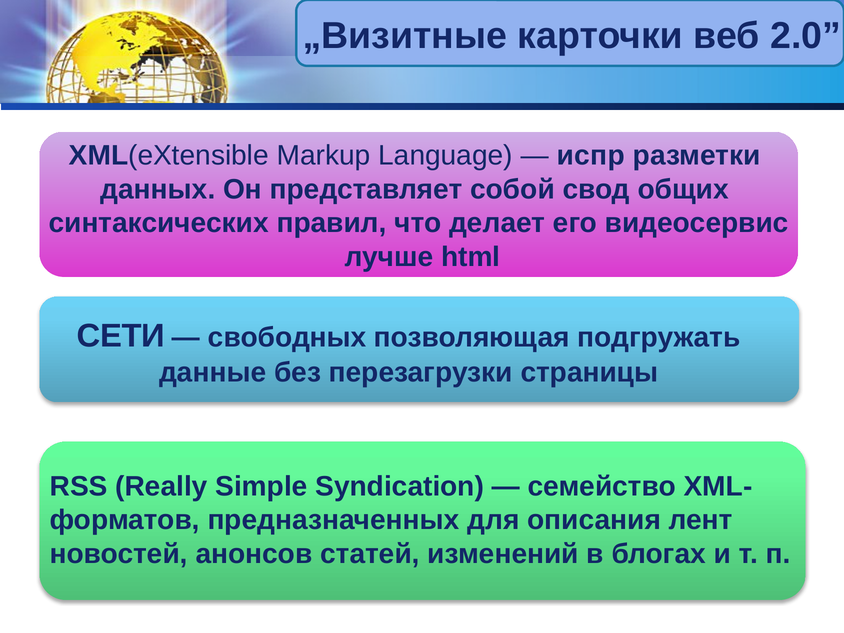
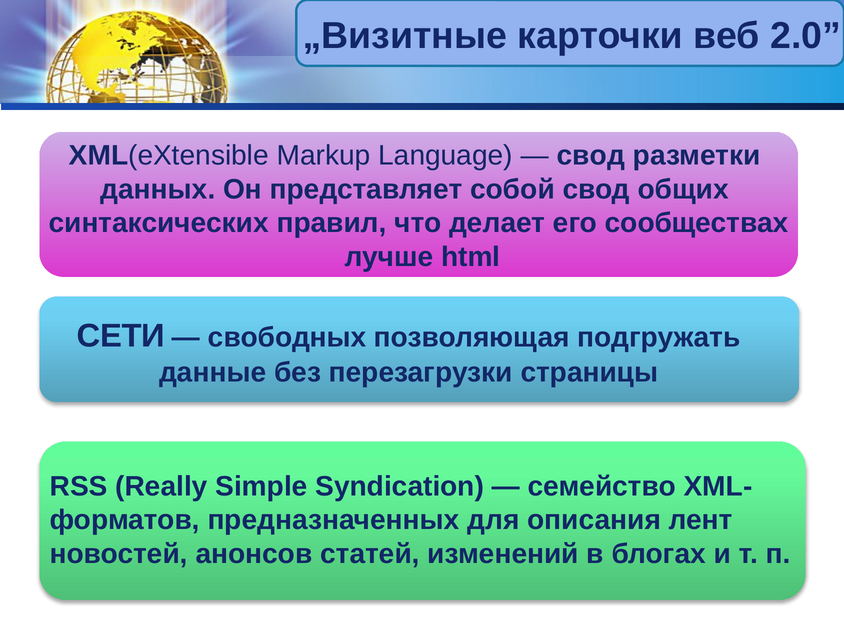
испр: испр -> свод (591, 156)
видеосервис: видеосервис -> сообществах (697, 223)
